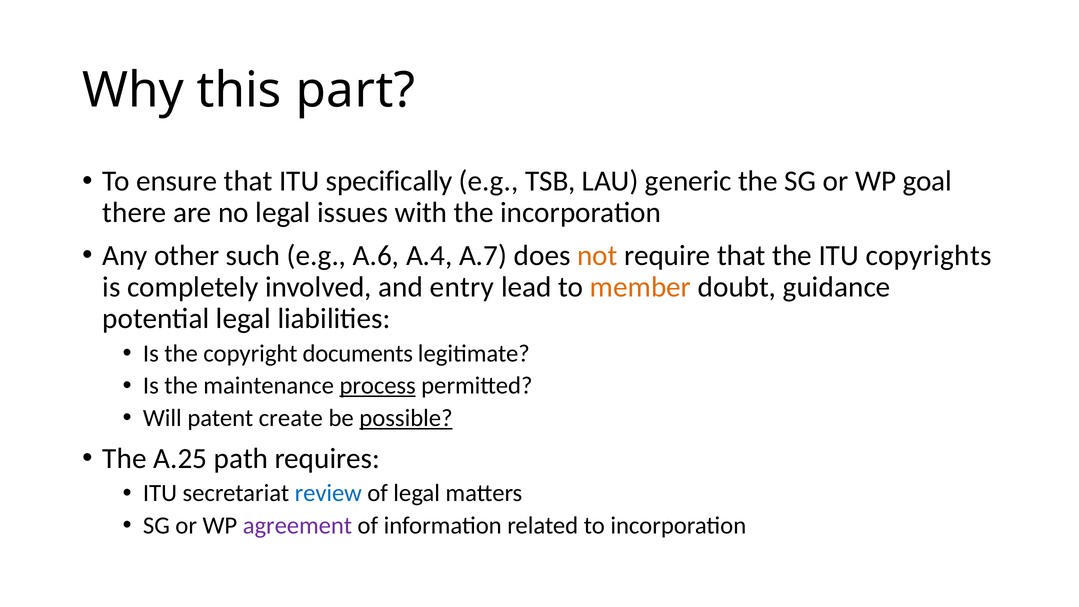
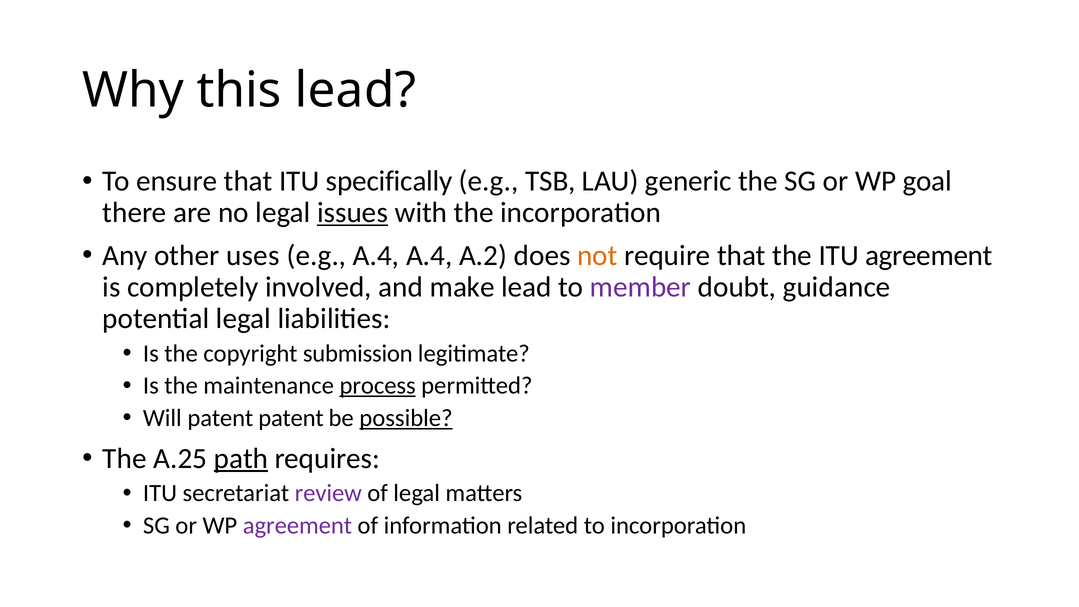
this part: part -> lead (355, 91)
issues underline: none -> present (353, 213)
such: such -> uses (253, 256)
e.g A.6: A.6 -> A.4 (376, 256)
A.7: A.7 -> A.2 (483, 256)
ITU copyrights: copyrights -> agreement (929, 256)
entry: entry -> make (462, 287)
member colour: orange -> purple (641, 287)
documents: documents -> submission (358, 353)
patent create: create -> patent (291, 418)
path underline: none -> present (241, 458)
review colour: blue -> purple (328, 493)
